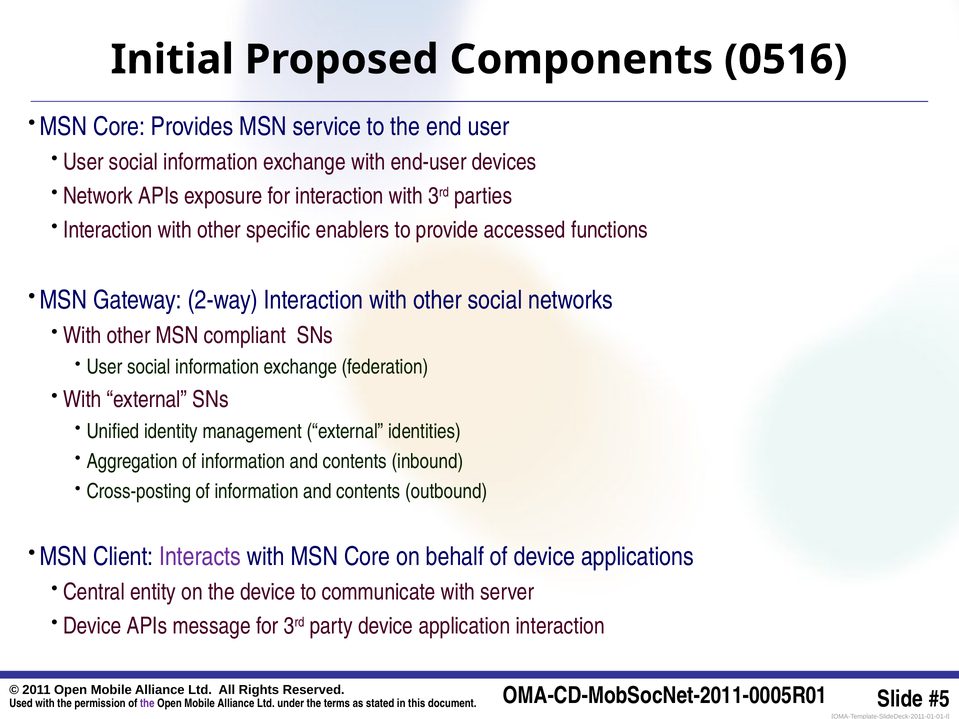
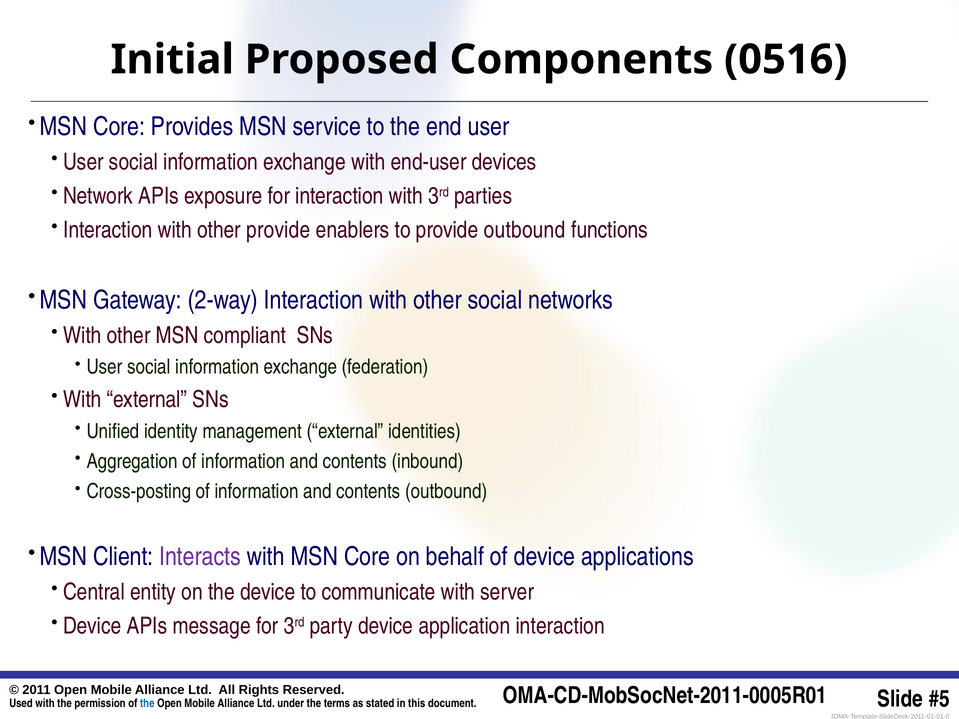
other specific: specific -> provide (278, 230)
provide accessed: accessed -> outbound (525, 230)
the colour: purple -> blue (147, 704)
